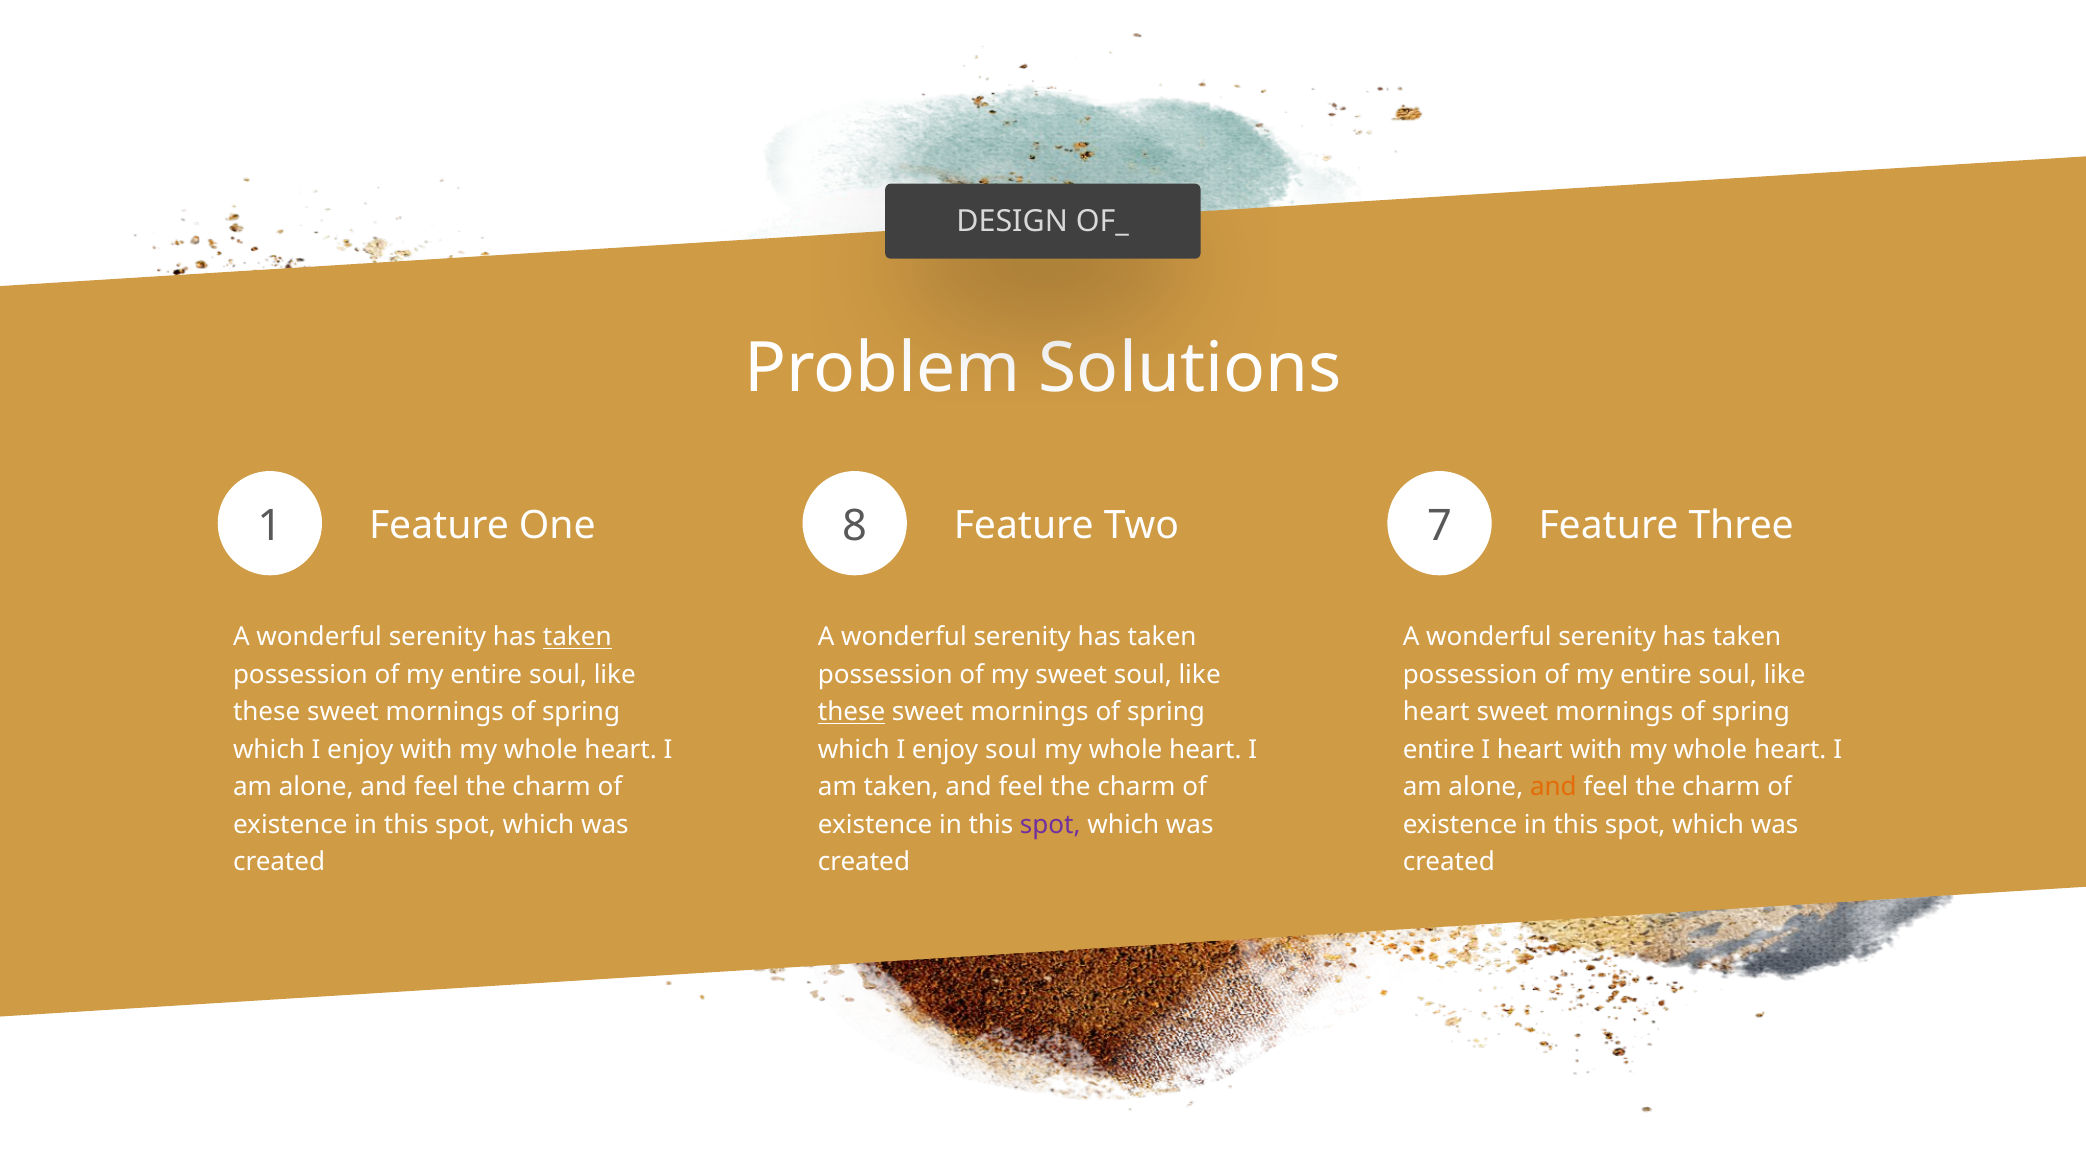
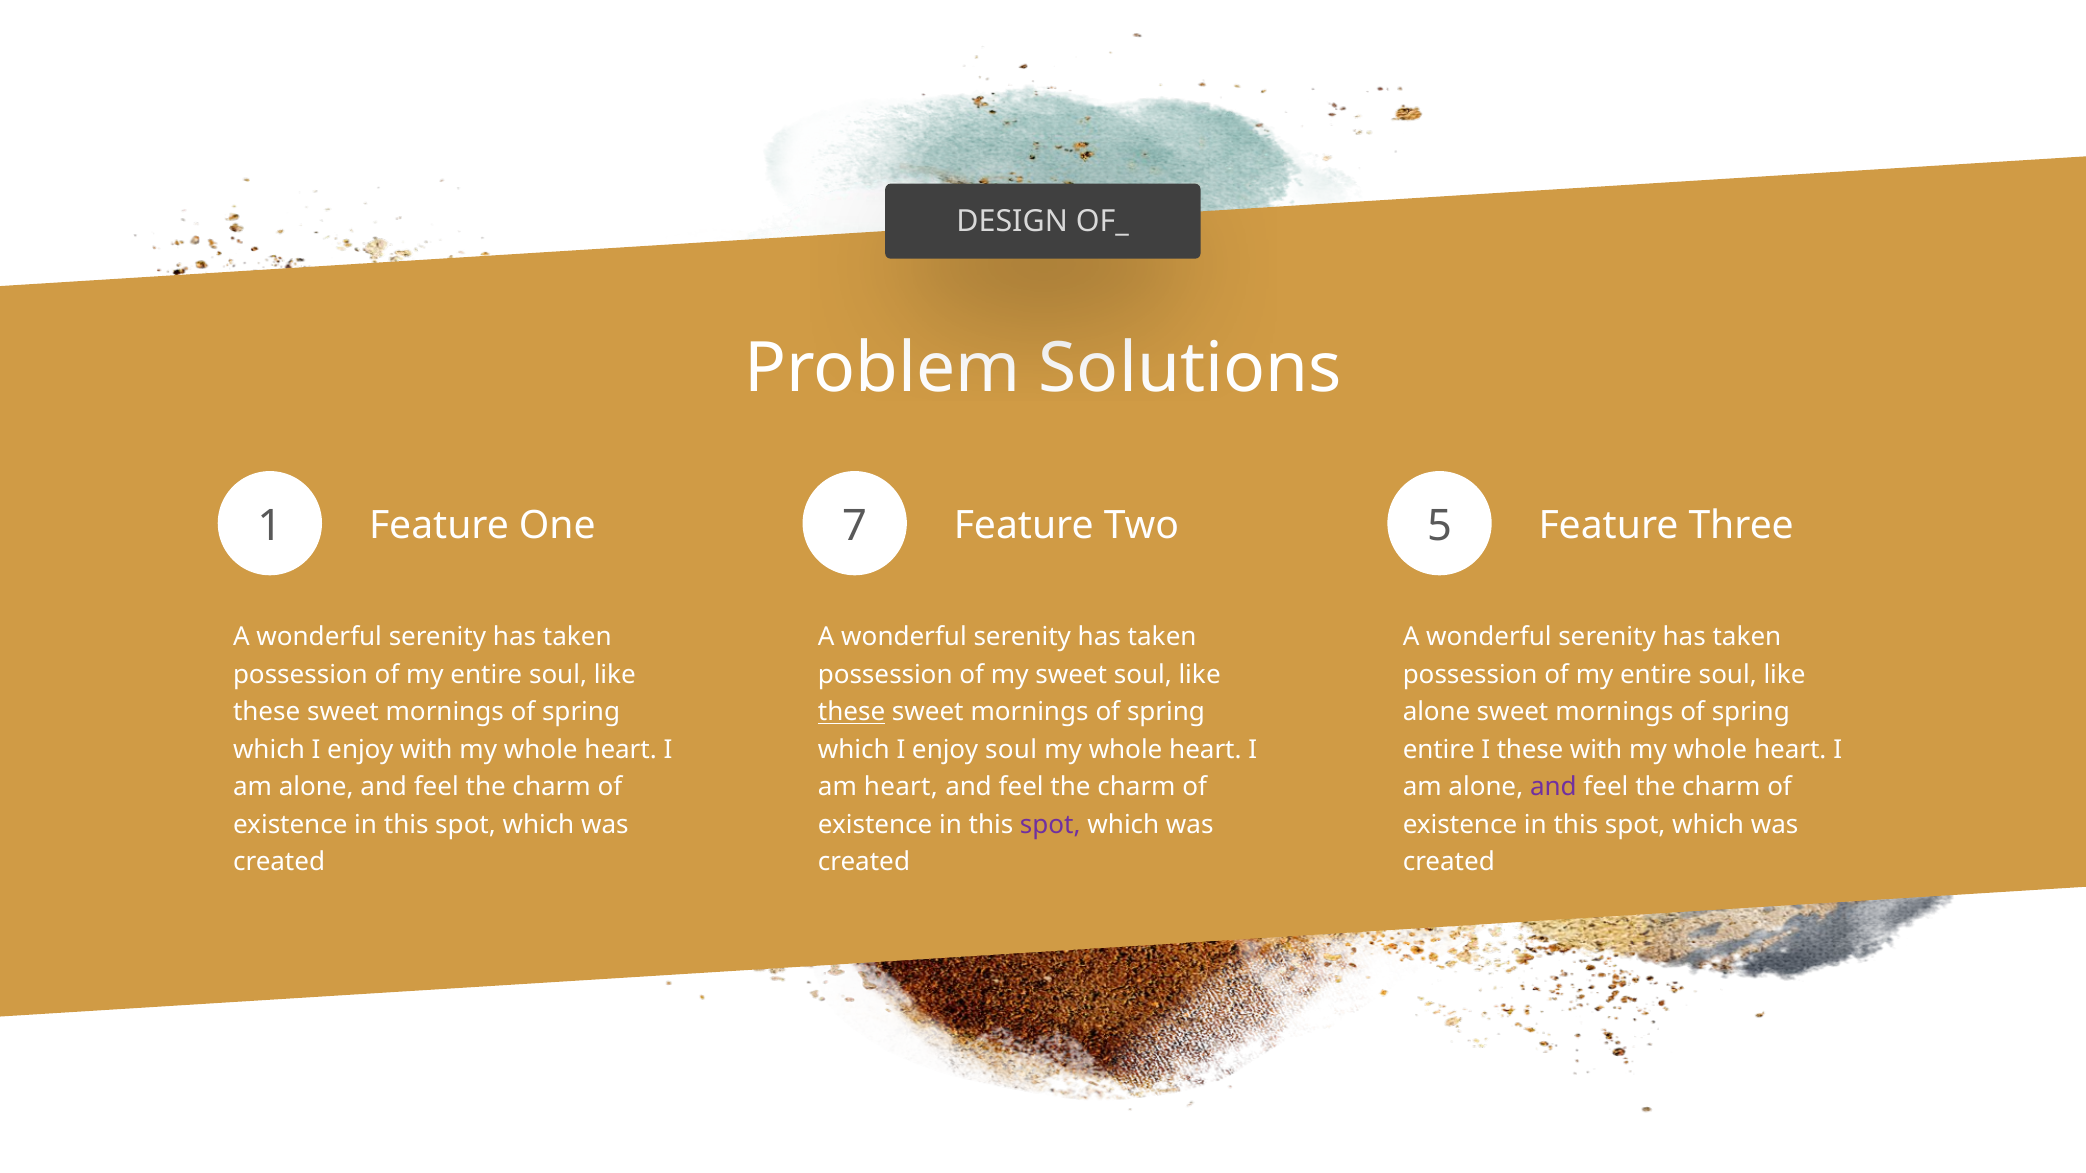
8: 8 -> 7 (855, 526)
7: 7 -> 5 (1440, 526)
taken underline: present -> none (577, 637)
heart: heart -> alone (1437, 712)
I heart: heart -> these (1530, 750)
am taken: taken -> heart (901, 787)
and colour: orange -> purple (1553, 787)
